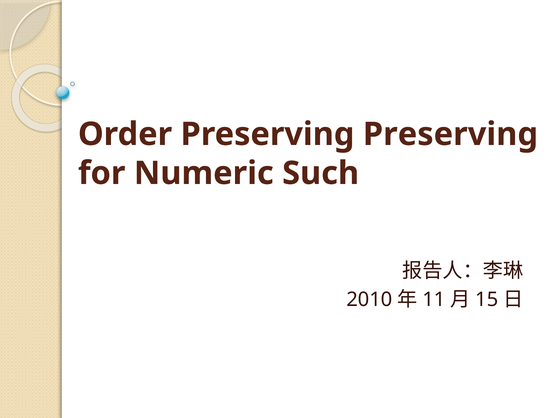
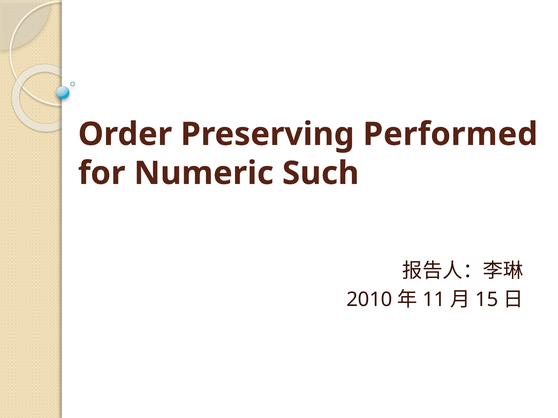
Preserving Preserving: Preserving -> Performed (450, 134)
